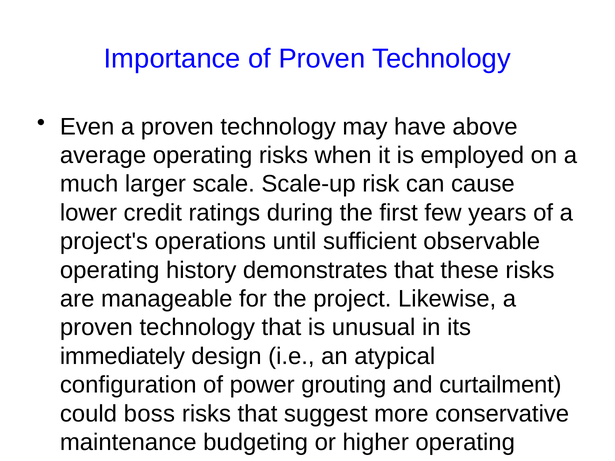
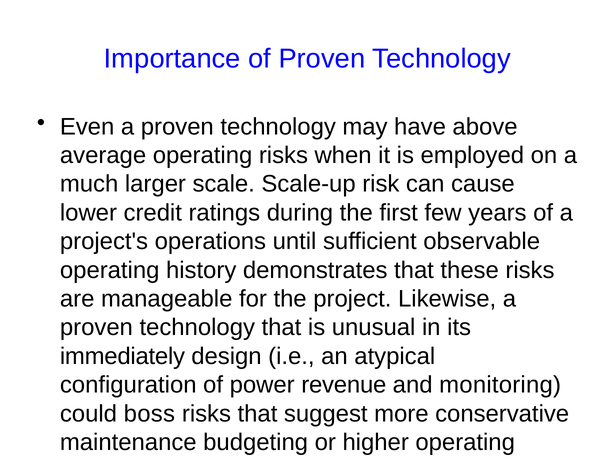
grouting: grouting -> revenue (344, 385)
curtailment: curtailment -> monitoring (500, 385)
